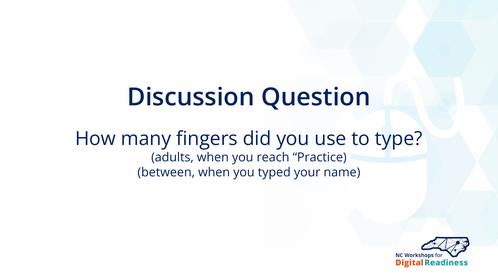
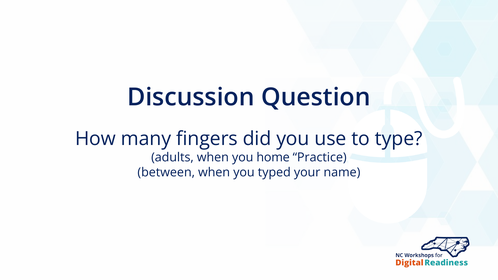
reach: reach -> home (273, 158)
